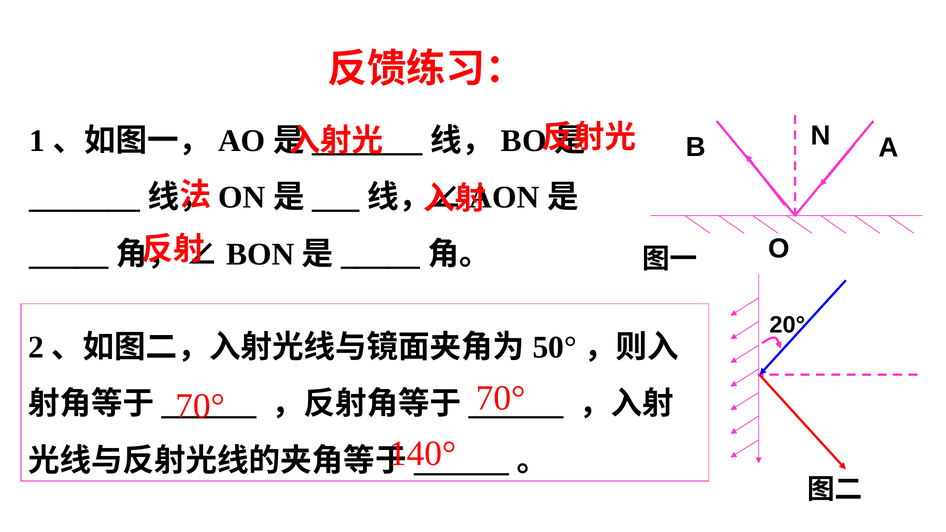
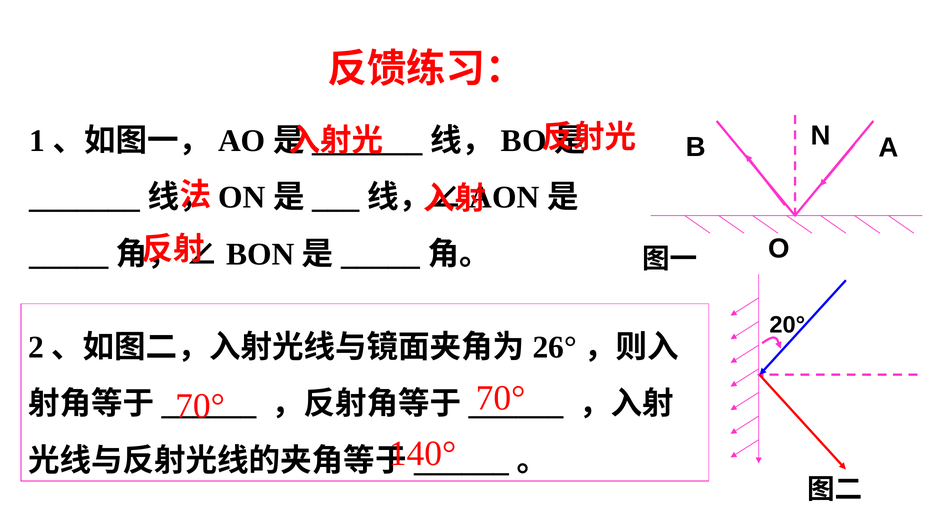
50°: 50° -> 26° (555, 347)
